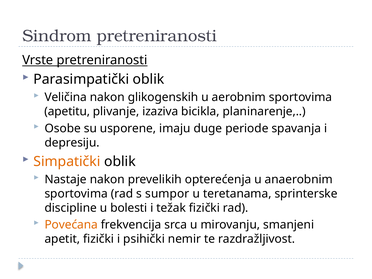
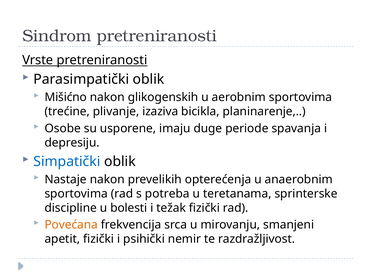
Veličina: Veličina -> Mišićno (66, 97)
apetitu: apetitu -> trećine (67, 112)
Simpatički colour: orange -> blue (67, 161)
sumpor: sumpor -> potreba (167, 194)
